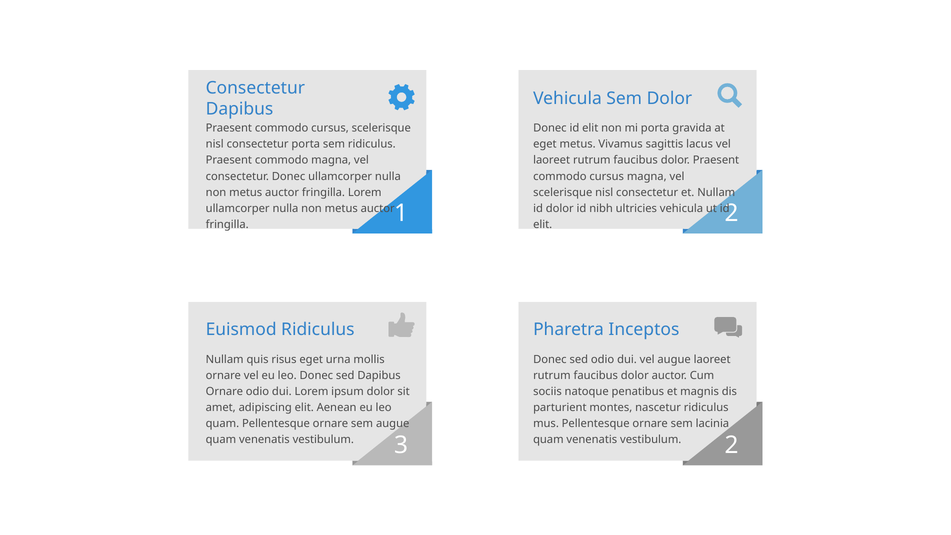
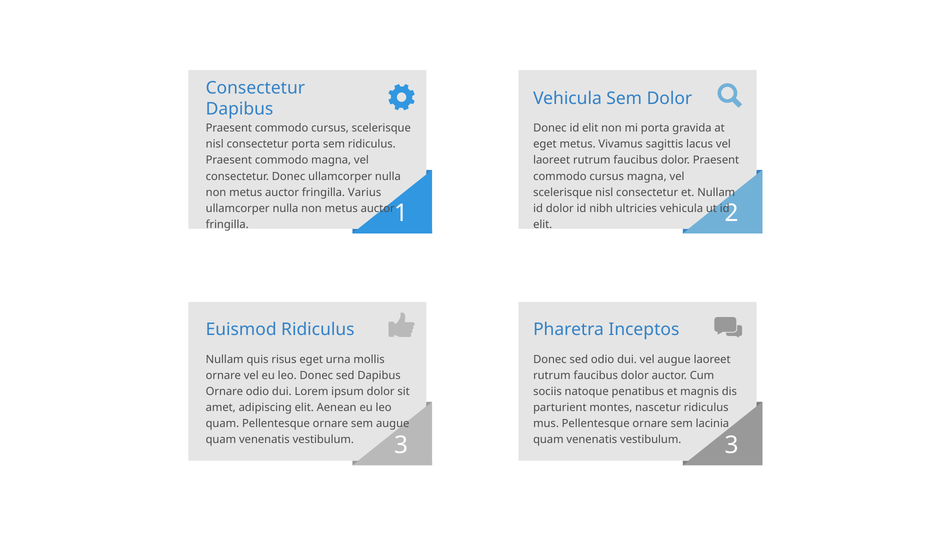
fringilla Lorem: Lorem -> Varius (365, 192)
vestibulum 2: 2 -> 3 (732, 445)
